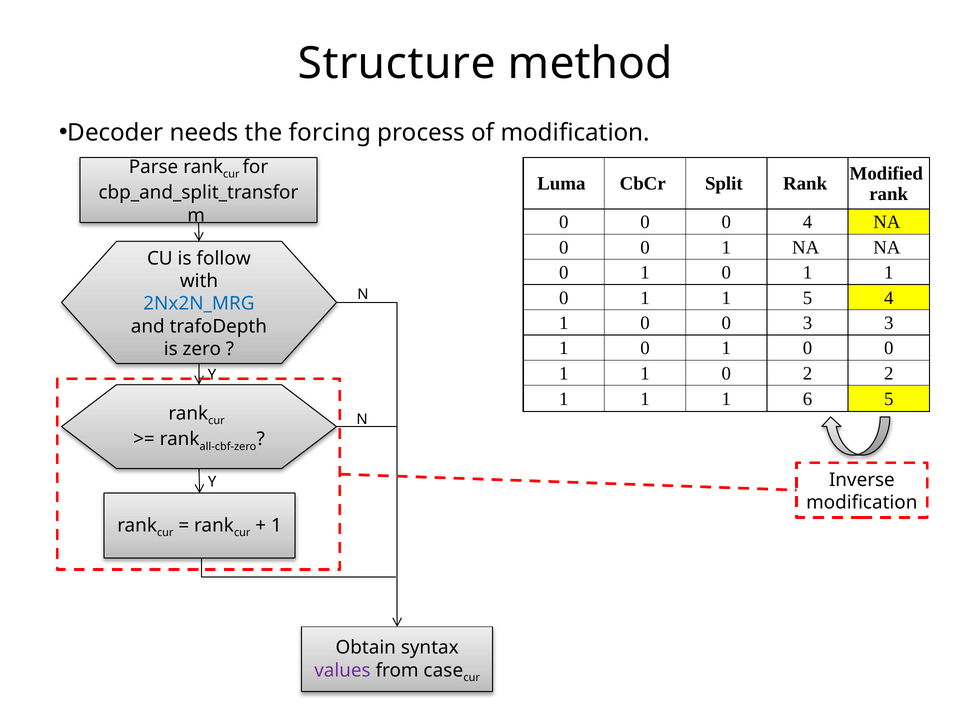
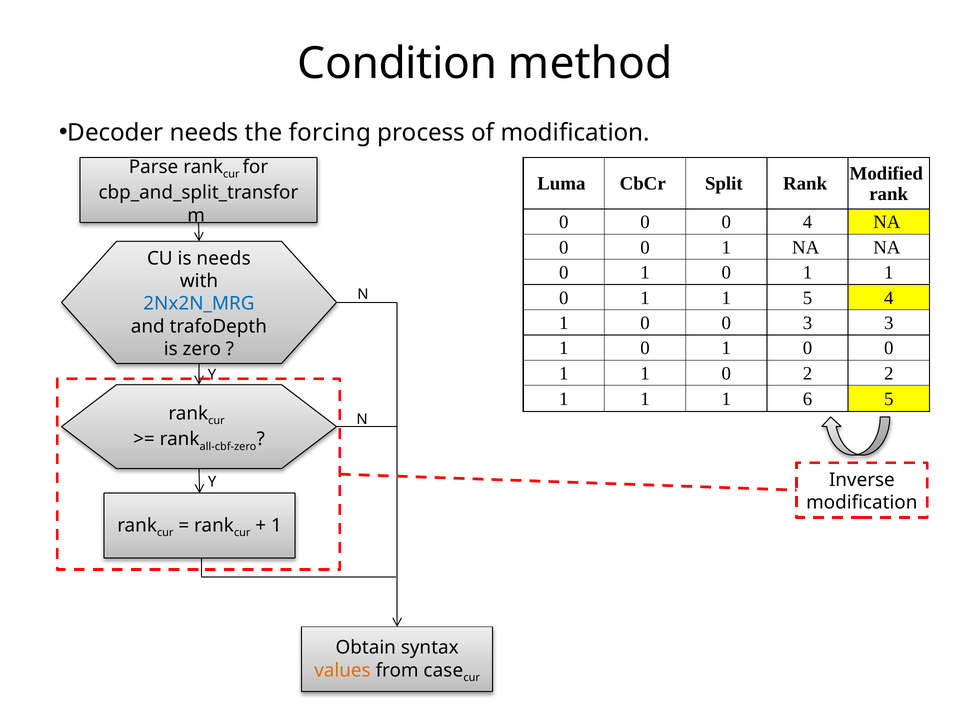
Structure: Structure -> Condition (397, 64)
is follow: follow -> needs (224, 259)
values colour: purple -> orange (342, 671)
